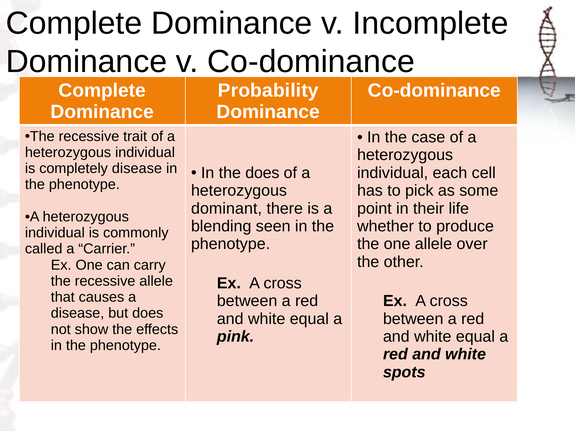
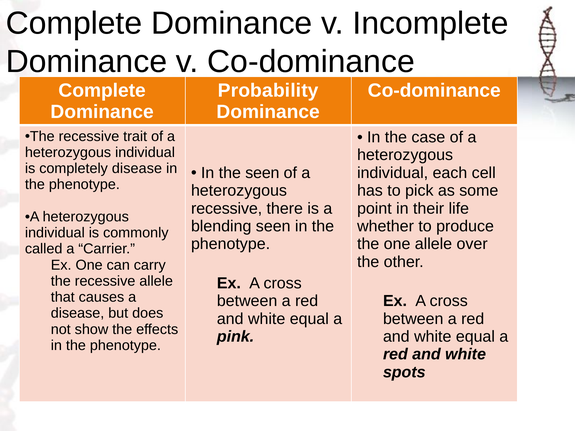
the does: does -> seen (262, 173)
dominant: dominant -> recessive (227, 209)
